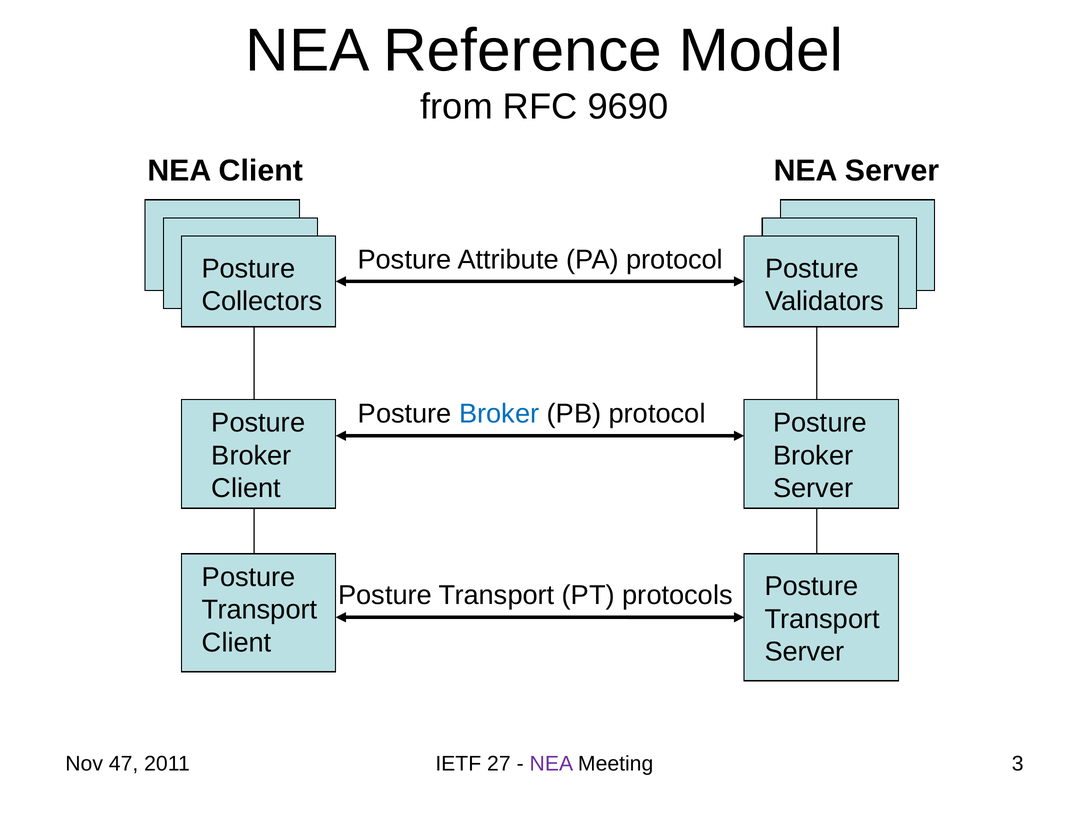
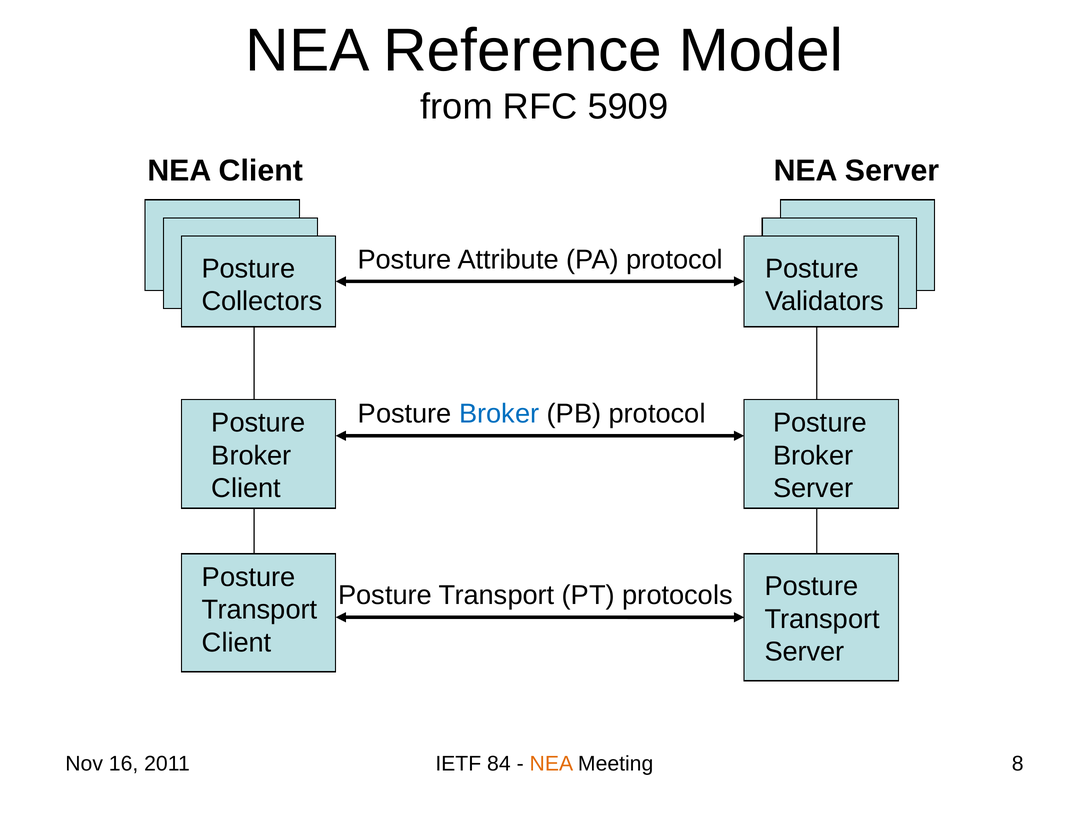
9690: 9690 -> 5909 (628, 107)
47: 47 -> 16 (124, 763)
27: 27 -> 84 (499, 763)
NEA colour: purple -> orange (551, 763)
3: 3 -> 8 (1018, 763)
